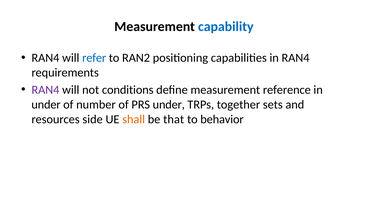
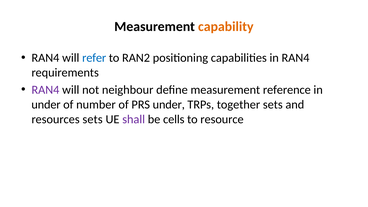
capability colour: blue -> orange (226, 27)
conditions: conditions -> neighbour (128, 90)
resources side: side -> sets (93, 119)
shall colour: orange -> purple (134, 119)
that: that -> cells (174, 119)
behavior: behavior -> resource (222, 119)
